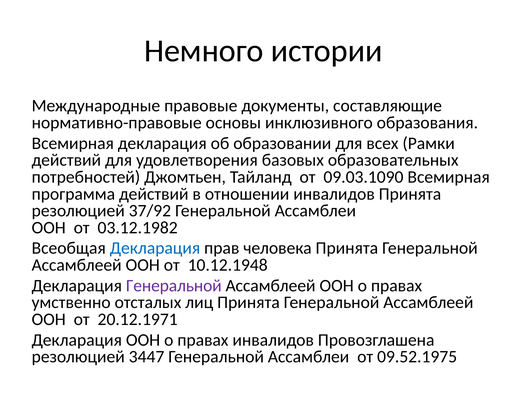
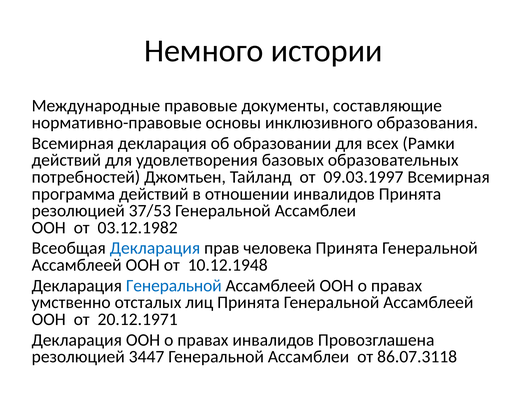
09.03.1090: 09.03.1090 -> 09.03.1997 (363, 177)
37/92: 37/92 -> 37/53 (150, 211)
Генеральной colour: purple -> blue (174, 286)
09.52.1975: 09.52.1975 -> 86.07.3118 (417, 357)
